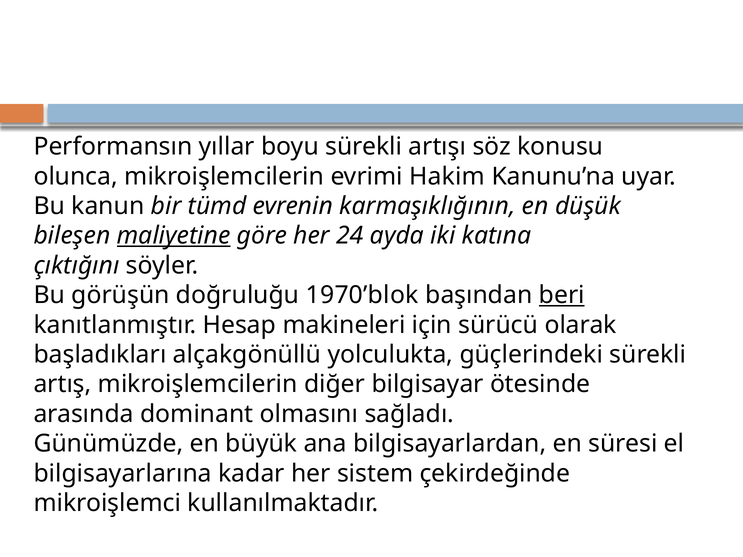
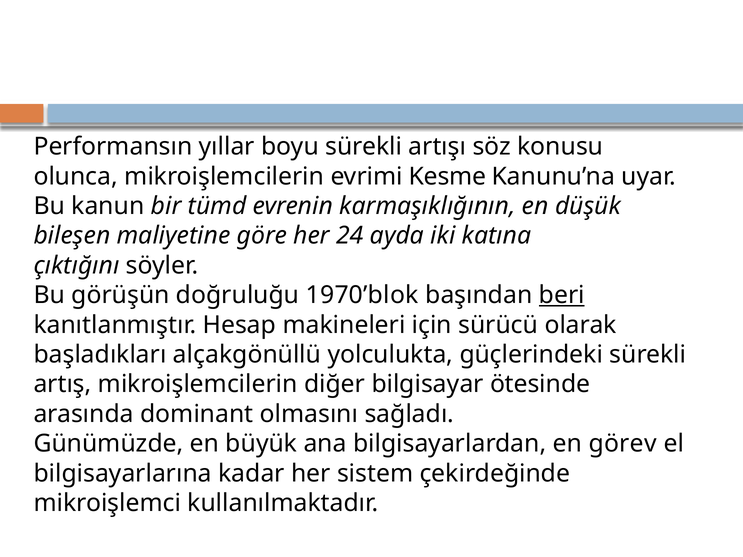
Hakim: Hakim -> Kesme (447, 176)
maliyetine underline: present -> none (174, 236)
süresi: süresi -> görev (623, 444)
